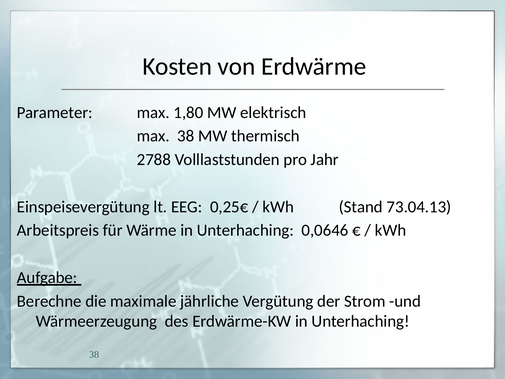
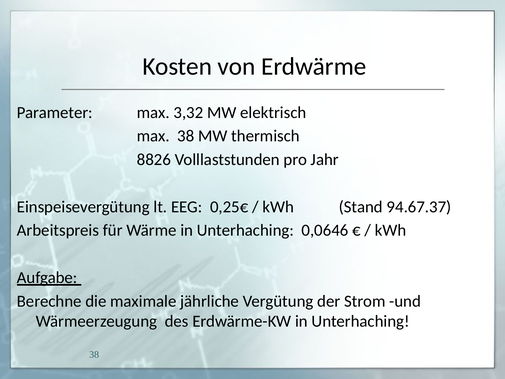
1,80: 1,80 -> 3,32 (188, 112)
2788: 2788 -> 8826 (154, 160)
73.04.13: 73.04.13 -> 94.67.37 (419, 207)
